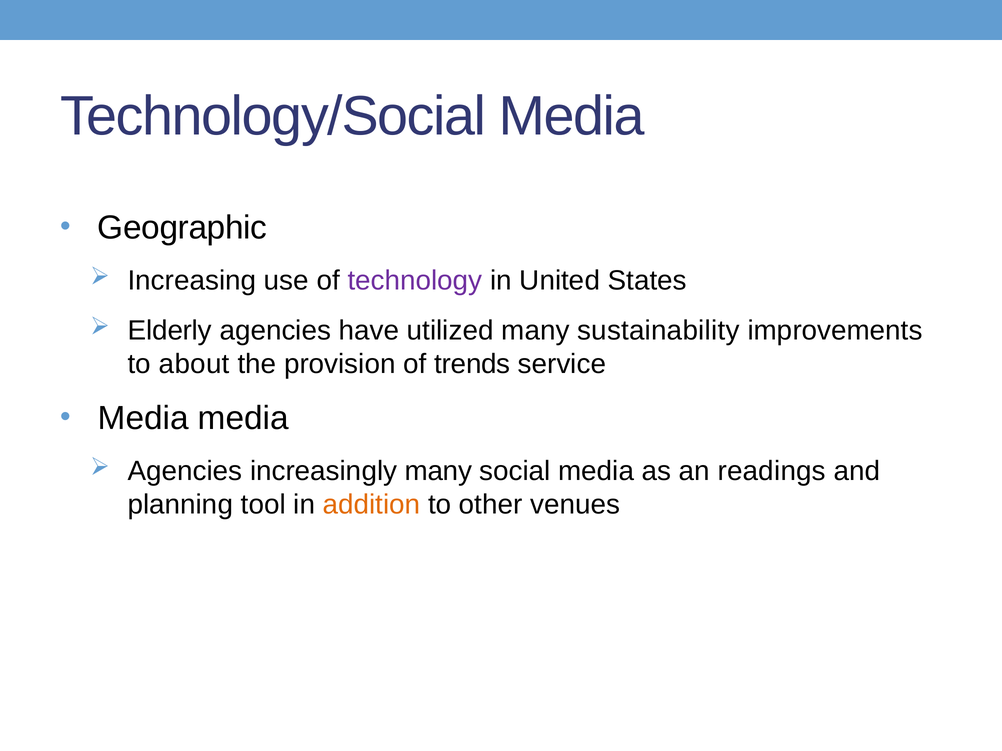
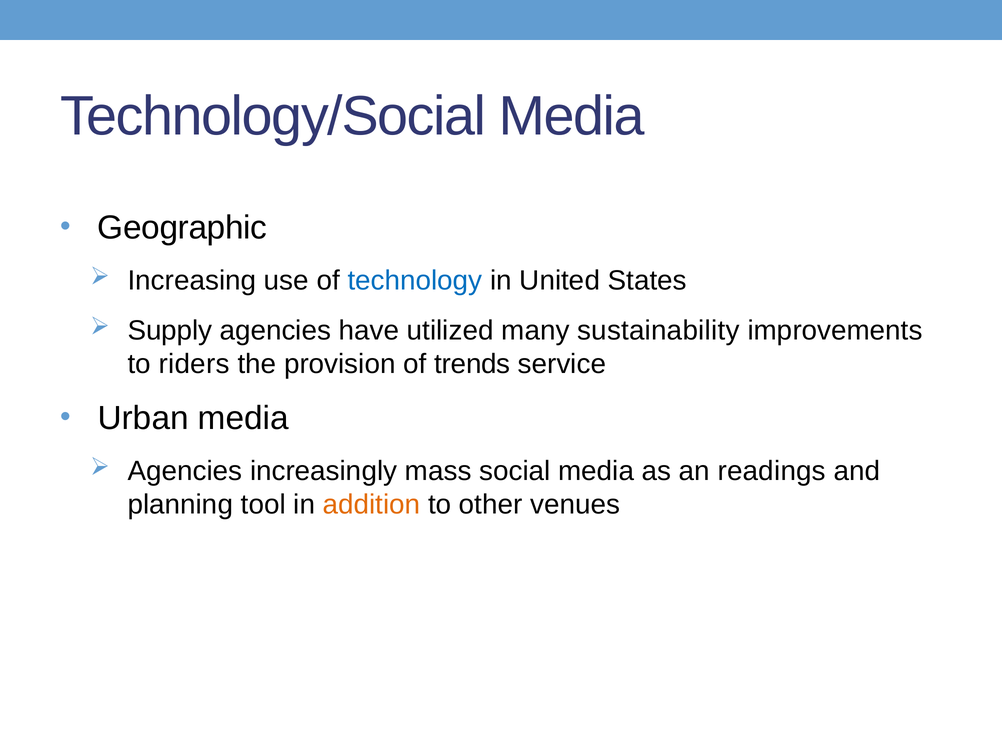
technology colour: purple -> blue (415, 281)
Elderly: Elderly -> Supply (170, 331)
about: about -> riders (194, 364)
Media: Media -> Urban (143, 418)
increasingly many: many -> mass (438, 471)
